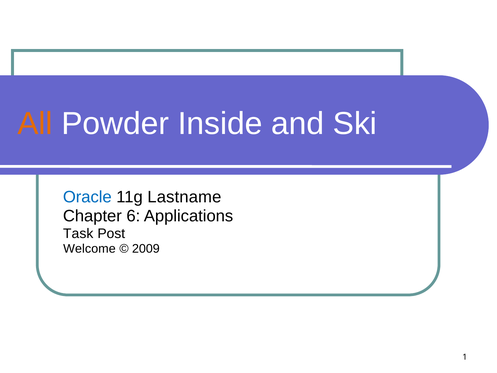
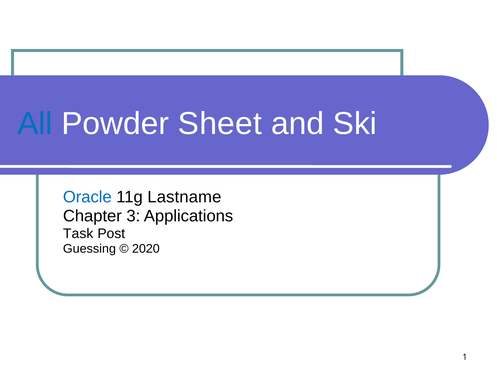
All colour: orange -> blue (35, 124)
Inside: Inside -> Sheet (220, 124)
6: 6 -> 3 (133, 216)
Welcome: Welcome -> Guessing (89, 249)
2009: 2009 -> 2020 (146, 249)
